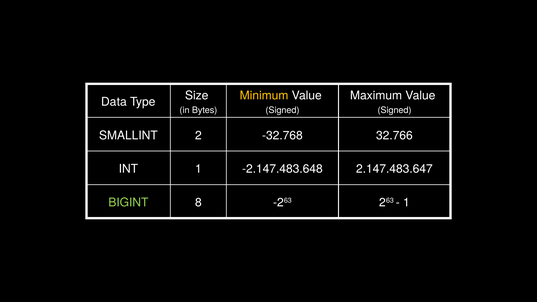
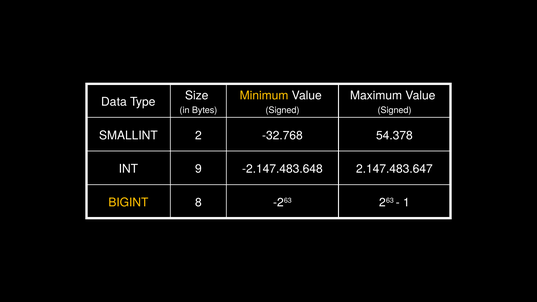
32.766: 32.766 -> 54.378 (395, 135)
INT 1: 1 -> 9 (198, 169)
BIGINT colour: light green -> yellow (128, 203)
